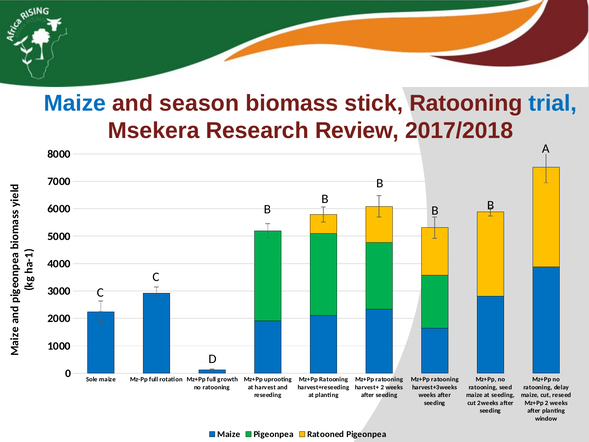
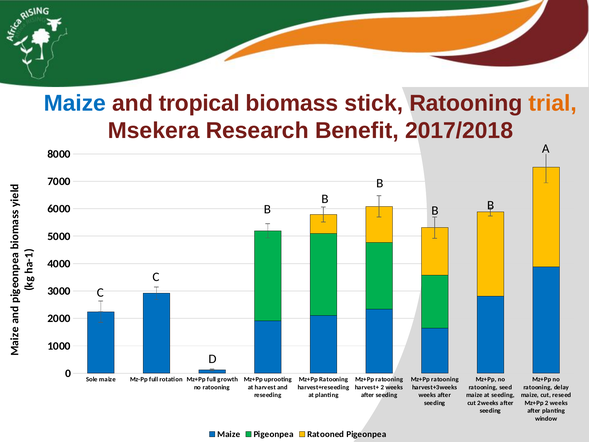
season: season -> tropical (199, 103)
trial colour: blue -> orange (553, 103)
Review: Review -> Benefit (357, 131)
